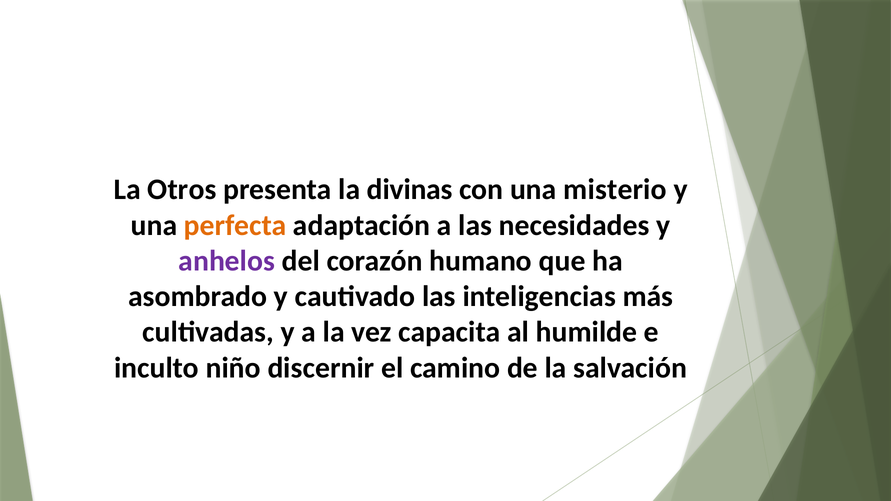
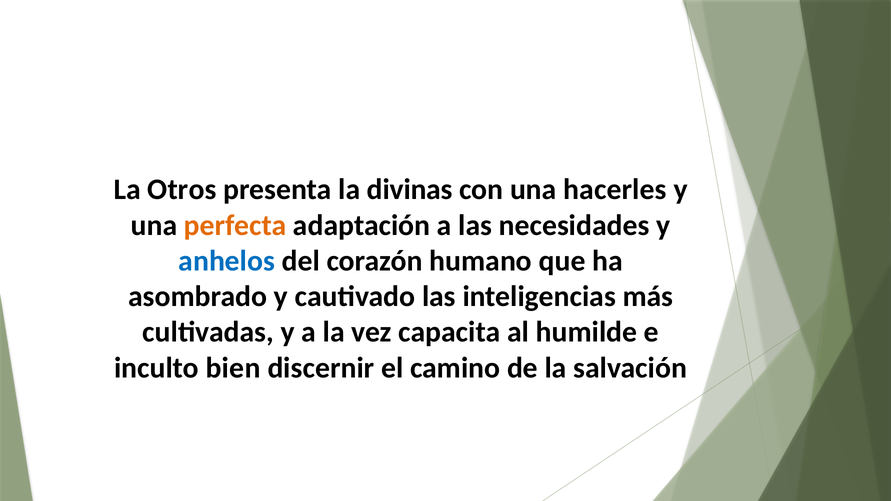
misterio: misterio -> hacerles (615, 190)
anhelos colour: purple -> blue (227, 261)
niño: niño -> bien (233, 368)
